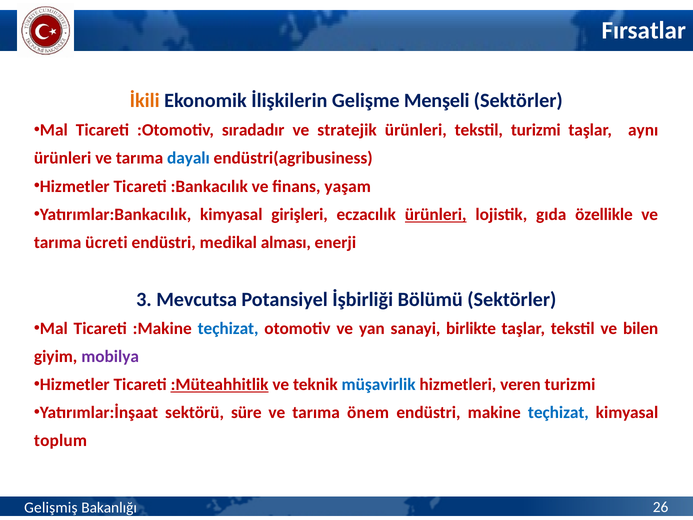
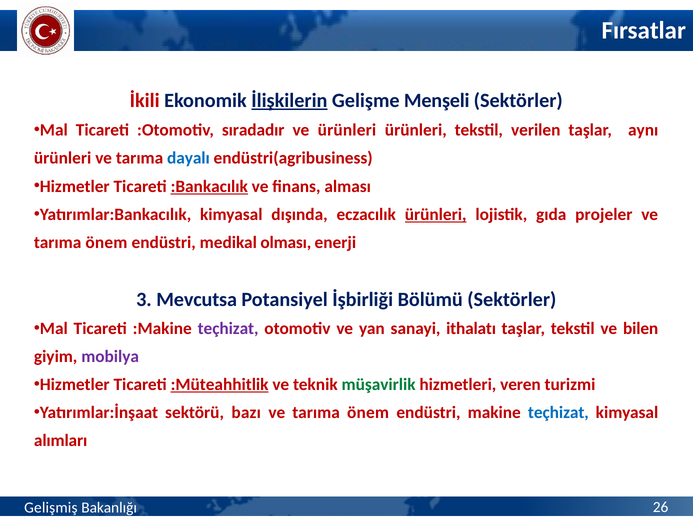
İkili colour: orange -> red (145, 101)
İlişkilerin underline: none -> present (289, 101)
ve stratejik: stratejik -> ürünleri (347, 130)
tekstil turizmi: turizmi -> verilen (536, 130)
:Bankacılık underline: none -> present (209, 186)
yaşam: yaşam -> alması (348, 186)
girişleri: girişleri -> dışında (299, 214)
özellikle: özellikle -> projeler (604, 214)
ücreti: ücreti -> önem (106, 242)
alması: alması -> olması (286, 242)
teçhizat colour: blue -> purple (228, 328)
birlikte: birlikte -> ithalatı (471, 328)
müşavirlik colour: blue -> green (379, 384)
süre: süre -> bazı (246, 413)
toplum: toplum -> alımları (61, 441)
